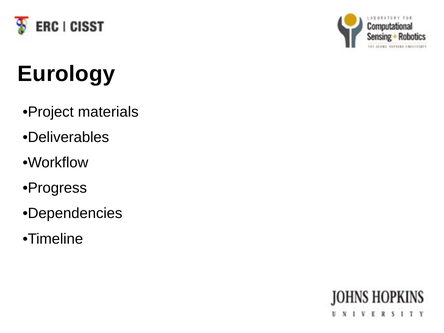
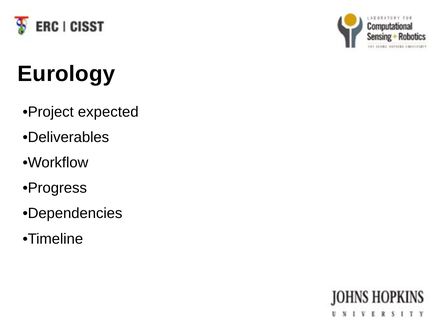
materials: materials -> expected (108, 112)
